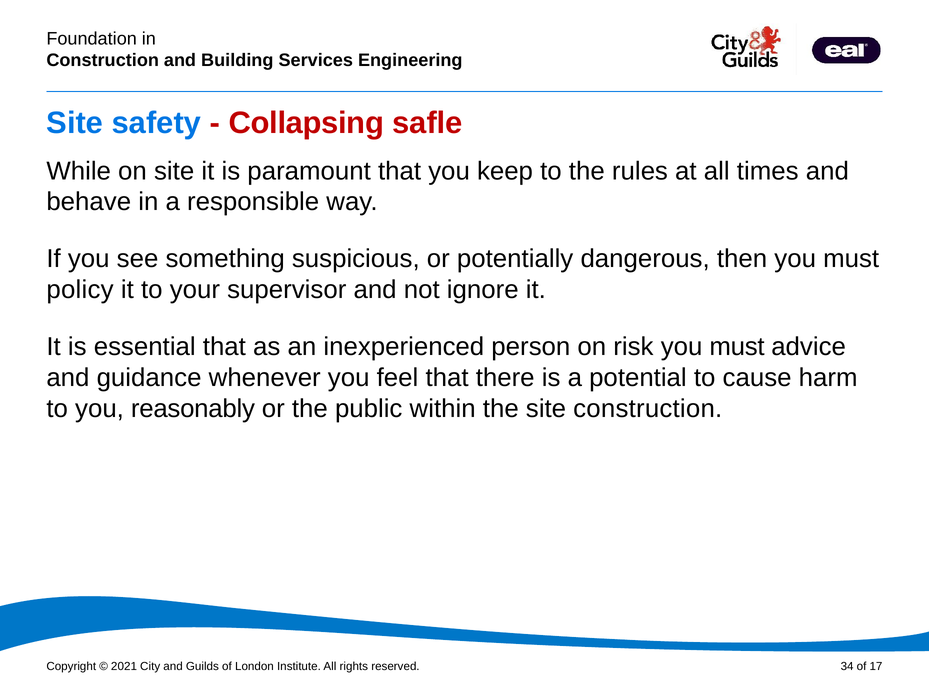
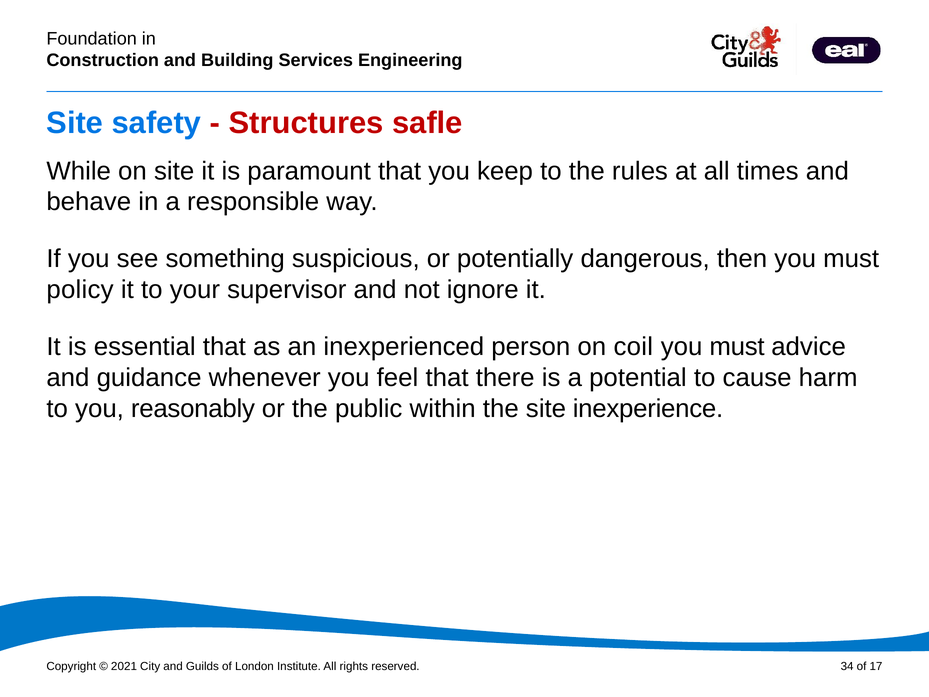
Collapsing: Collapsing -> Structures (306, 123)
risk: risk -> coil (633, 346)
site construction: construction -> inexperience (648, 408)
